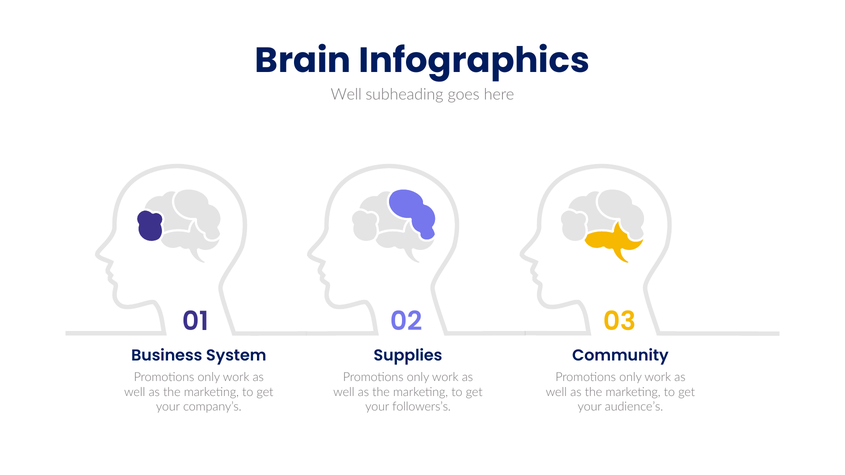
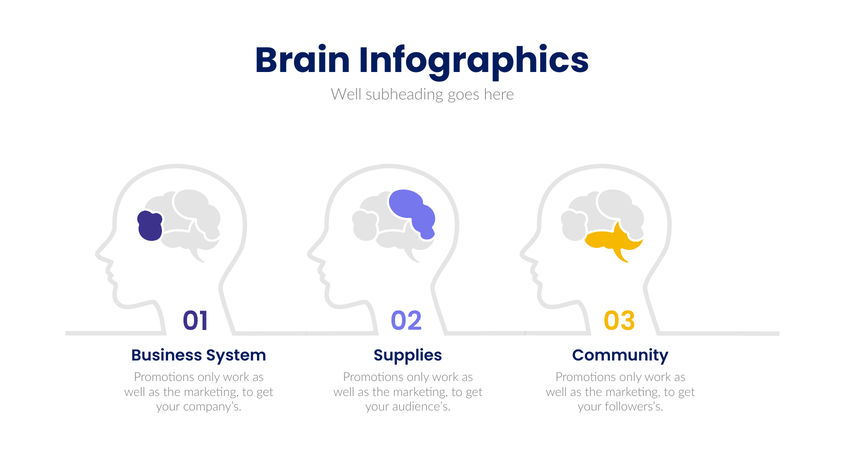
followers’s: followers’s -> audience’s (422, 407)
audience’s: audience’s -> followers’s (634, 407)
